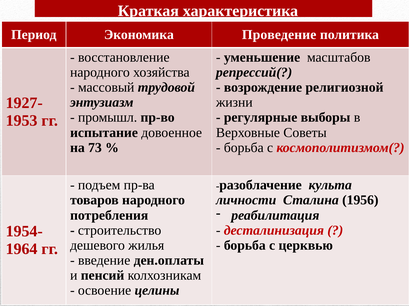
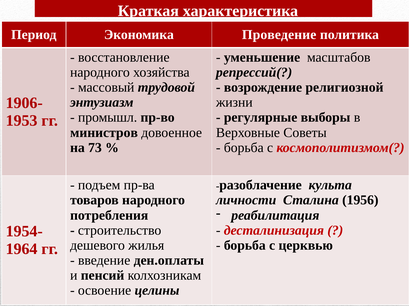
1927-: 1927- -> 1906- (24, 103)
испытание: испытание -> министров (104, 133)
